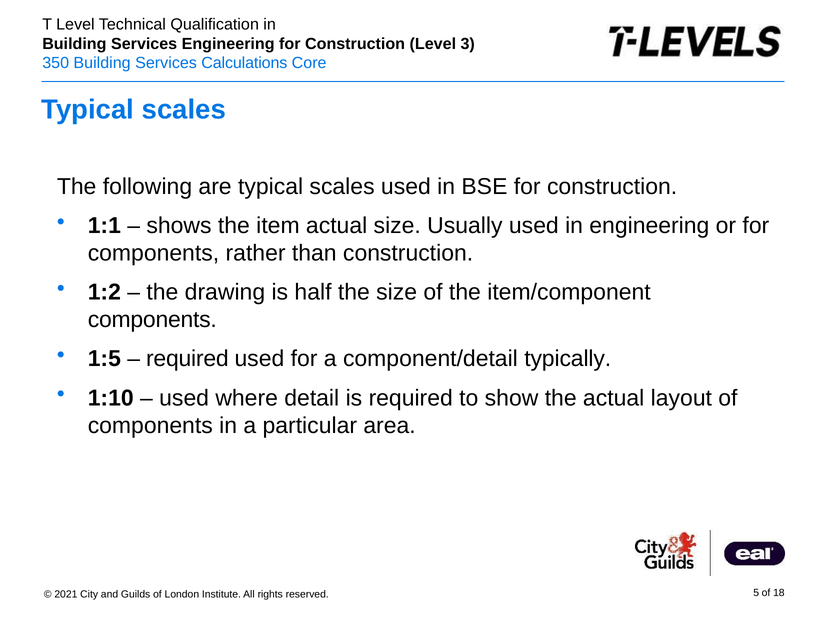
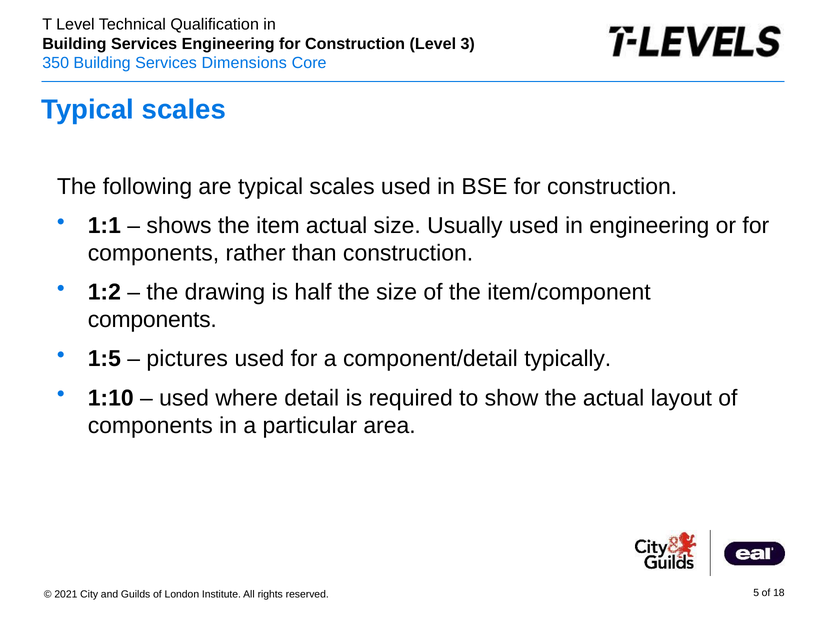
Calculations: Calculations -> Dimensions (244, 63)
required: required -> pictures (187, 359)
